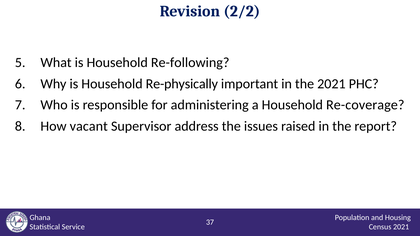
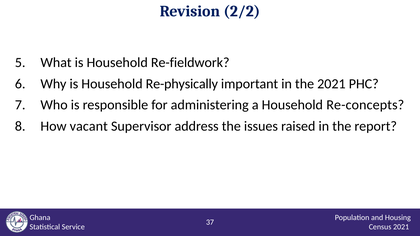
Re-following: Re-following -> Re-fieldwork (190, 63)
Re-coverage: Re-coverage -> Re-concepts (365, 105)
